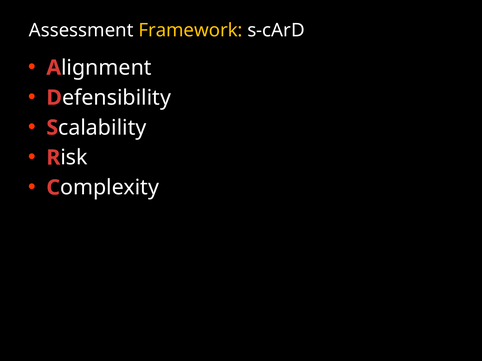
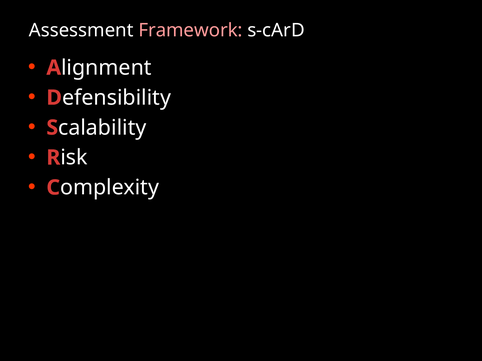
Framework colour: yellow -> pink (191, 30)
